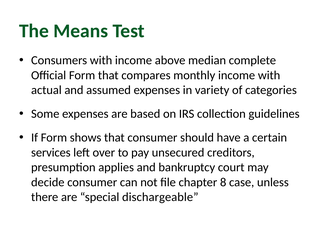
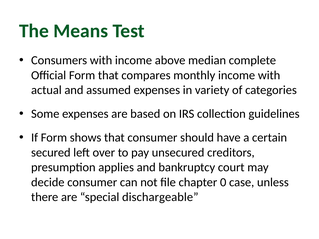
services: services -> secured (51, 153)
8: 8 -> 0 (223, 182)
